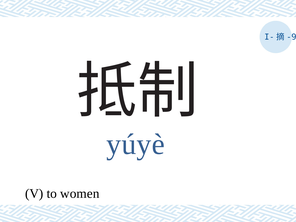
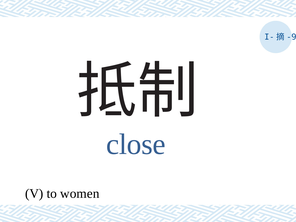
yúyè: yúyè -> close (136, 144)
